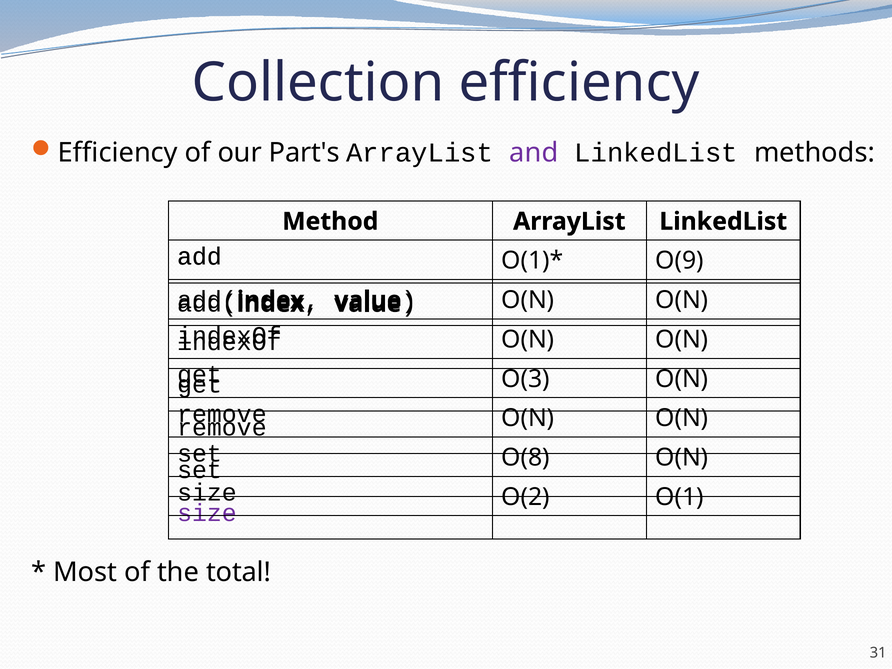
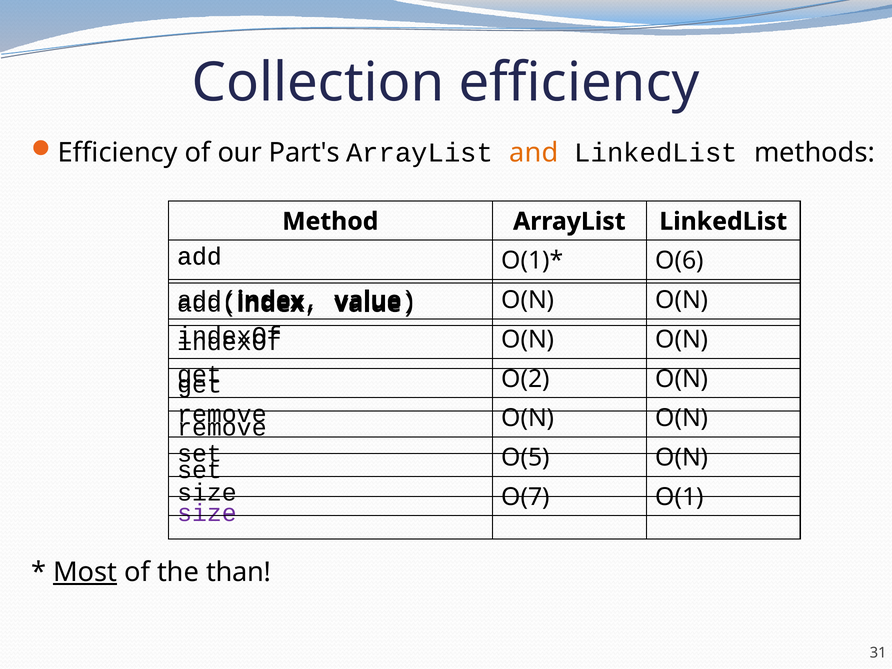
and colour: purple -> orange (534, 153)
O(9: O(9 -> O(6 (679, 261)
O(3: O(3 -> O(2 (525, 379)
O(8: O(8 -> O(5 (525, 458)
O(2: O(2 -> O(7 (525, 497)
Most underline: none -> present (85, 572)
total: total -> than (239, 572)
